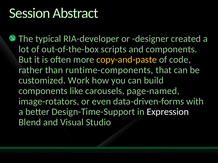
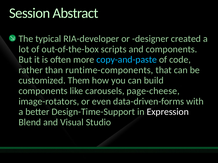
copy-and-paste colour: yellow -> light blue (127, 60)
Work: Work -> Them (79, 81)
page-named: page-named -> page-cheese (153, 91)
